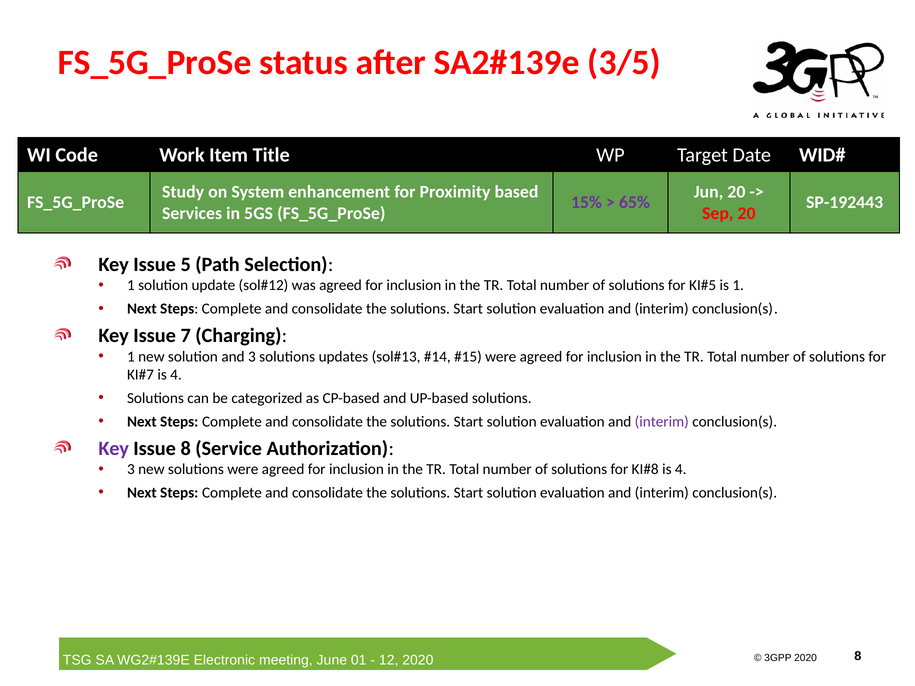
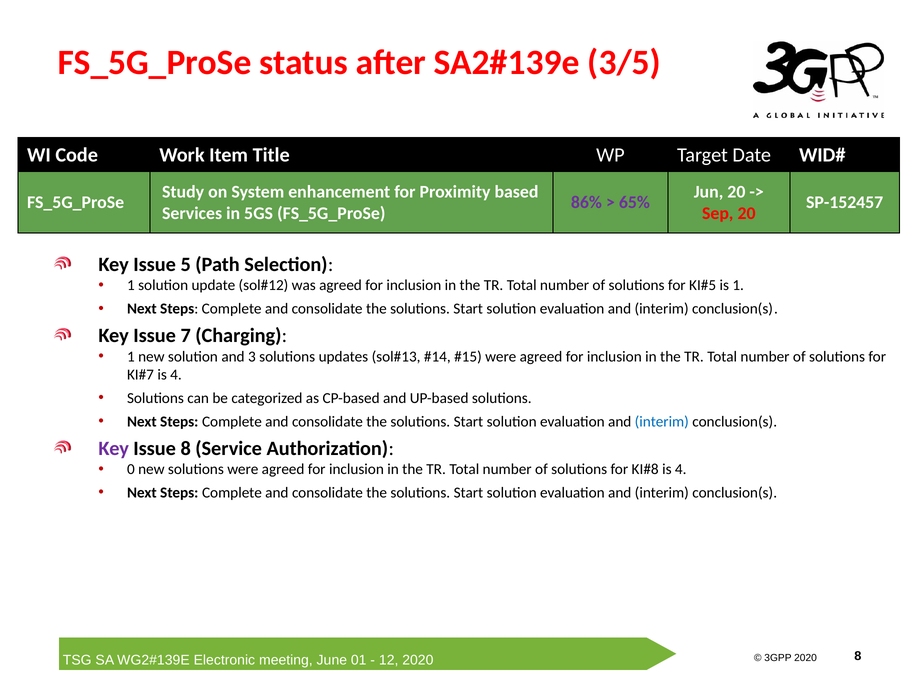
15%: 15% -> 86% (586, 203)
SP-192443: SP-192443 -> SP-152457 (845, 203)
interim colour: purple -> blue (662, 422)
3: 3 -> 0 (131, 470)
